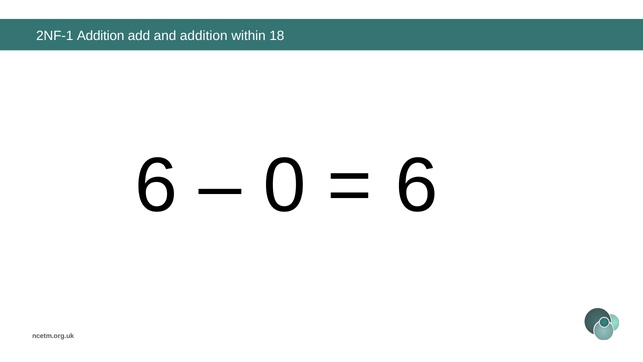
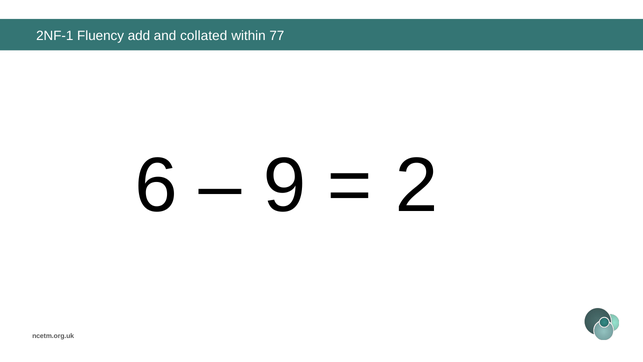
2NF-1 Addition: Addition -> Fluency (101, 36)
and addition: addition -> collated (204, 36)
18: 18 -> 77 (277, 36)
0: 0 -> 9 (284, 186)
6: 6 -> 2 (416, 186)
